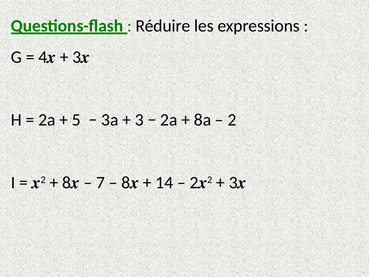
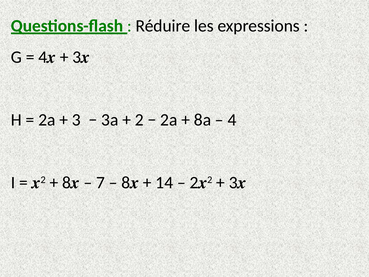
5: 5 -> 3 (76, 120)
3: 3 -> 2 (139, 120)
2: 2 -> 4 (232, 120)
